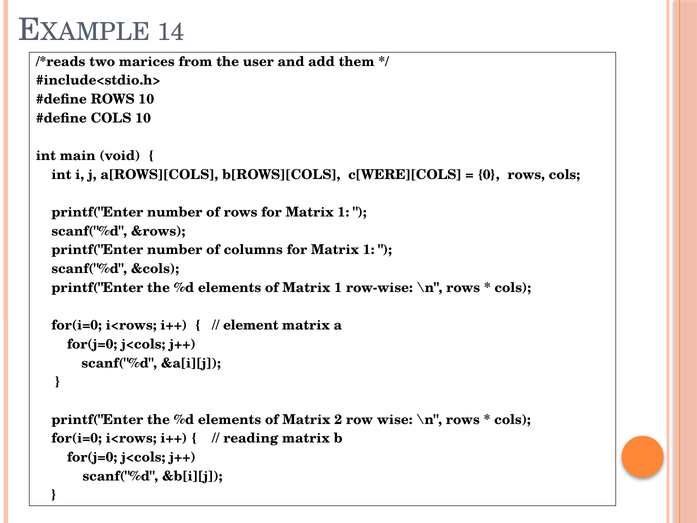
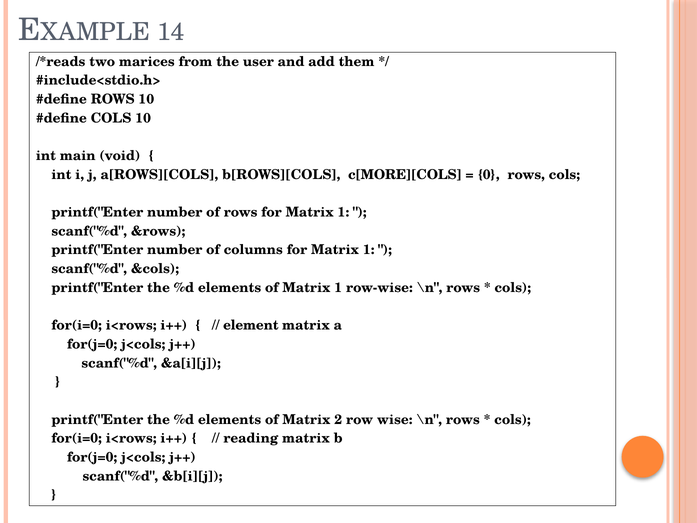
c[WERE][COLS: c[WERE][COLS -> c[MORE][COLS (405, 175)
